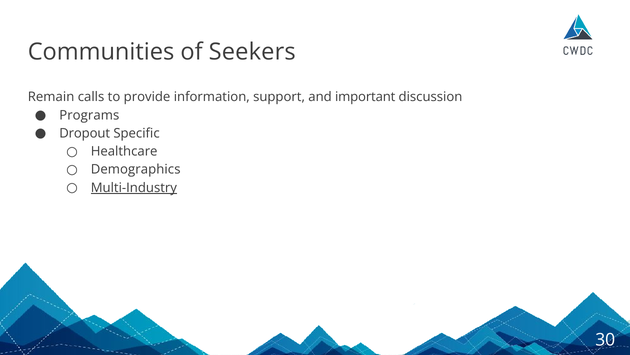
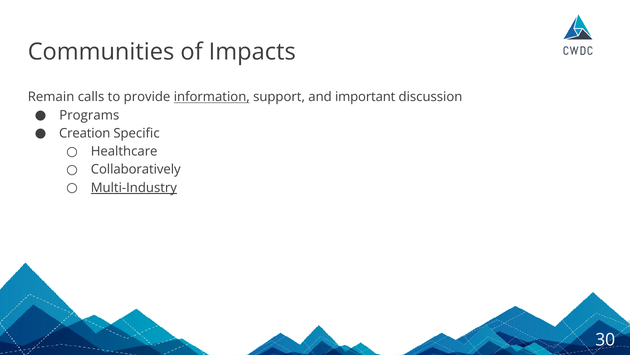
Seekers: Seekers -> Impacts (252, 52)
information underline: none -> present (212, 97)
Dropout: Dropout -> Creation (85, 133)
Demographics: Demographics -> Collaboratively (136, 169)
